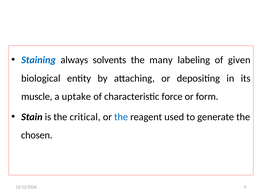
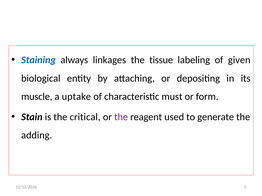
solvents: solvents -> linkages (109, 60)
many: many -> tissue (161, 60)
force: force -> must (172, 97)
the colour: blue -> purple (121, 117)
chosen: chosen -> adding (37, 136)
